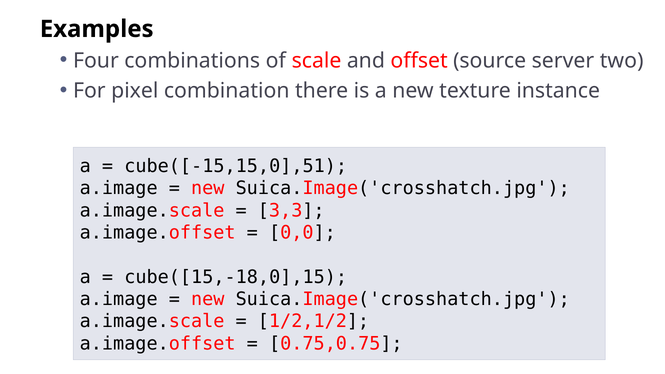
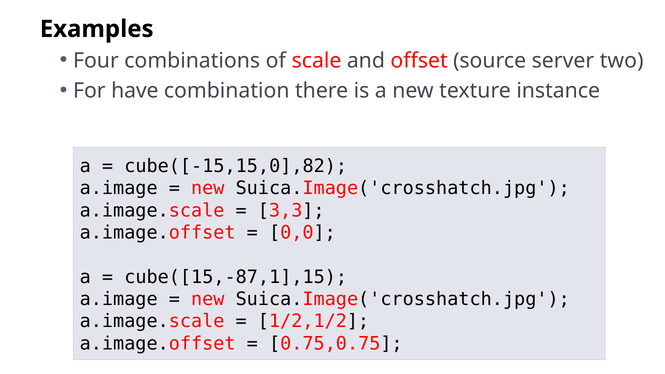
pixel: pixel -> have (135, 91)
cube([-15,15,0],51: cube([-15,15,0],51 -> cube([-15,15,0],82 (236, 166)
cube([15,-18,0],15: cube([15,-18,0],15 -> cube([15,-87,1],15 (236, 277)
